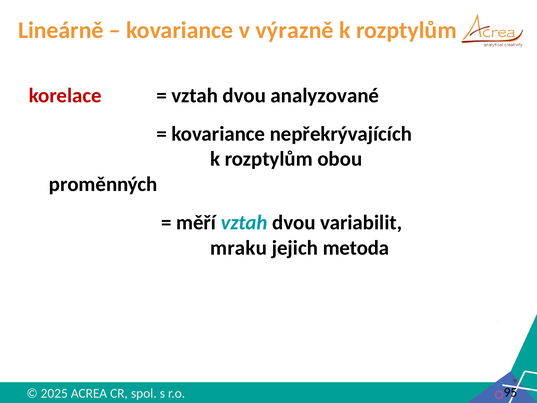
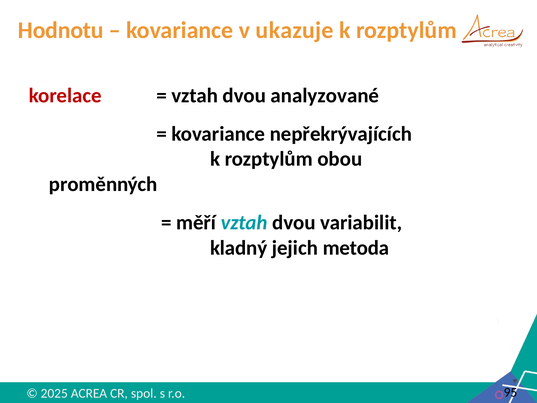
Lineárně: Lineárně -> Hodnotu (61, 30)
výrazně: výrazně -> ukazuje (295, 30)
mraku: mraku -> kladný (239, 248)
